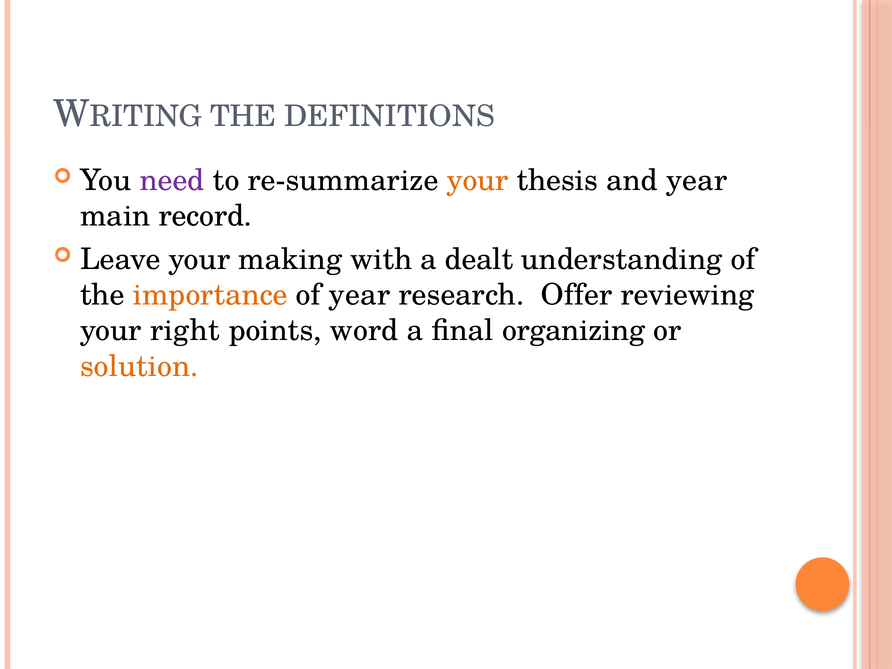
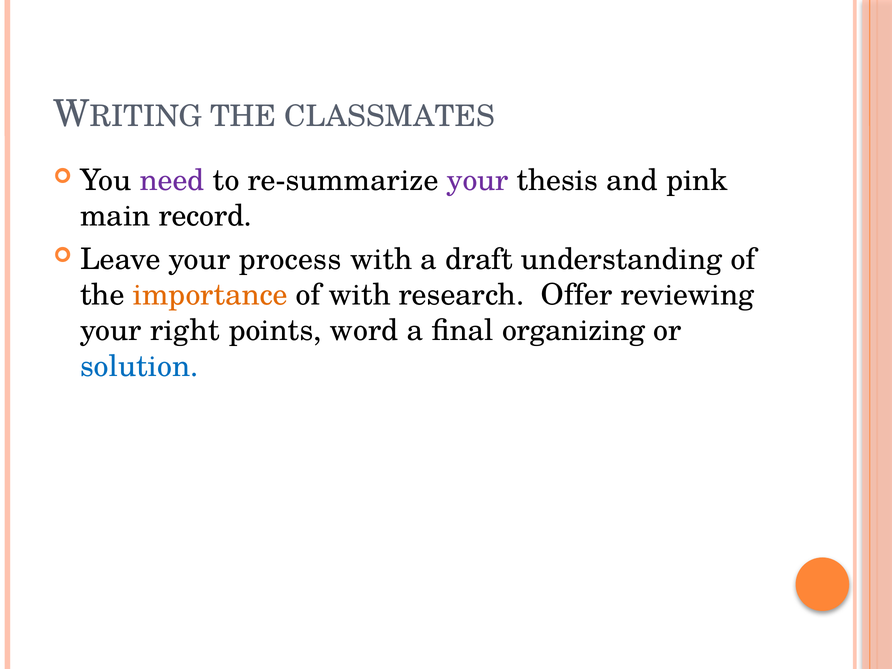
DEFINITIONS: DEFINITIONS -> CLASSMATES (390, 117)
your colour: orange -> purple (478, 180)
and year: year -> pink (697, 180)
making: making -> process (290, 259)
dealt: dealt -> draft (479, 259)
of year: year -> with (360, 295)
solution colour: orange -> blue (139, 366)
